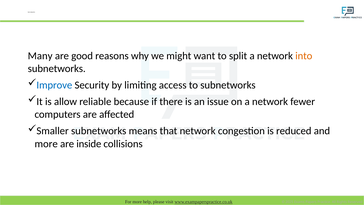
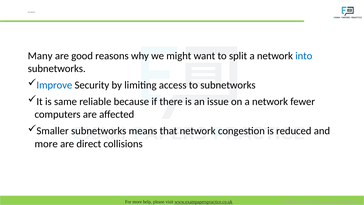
into colour: orange -> blue (304, 56)
allow: allow -> same (65, 102)
inside: inside -> direct (89, 144)
